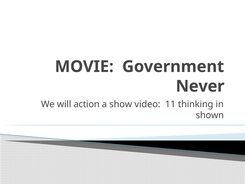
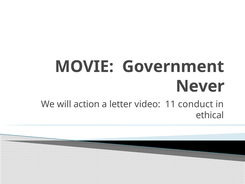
show: show -> letter (121, 104)
thinking: thinking -> conduct (196, 104)
shown: shown -> ethical (210, 115)
